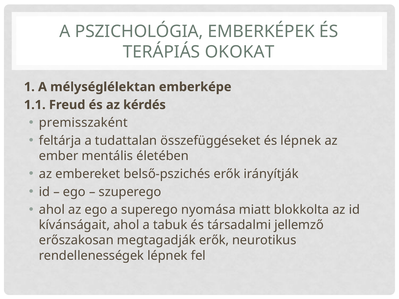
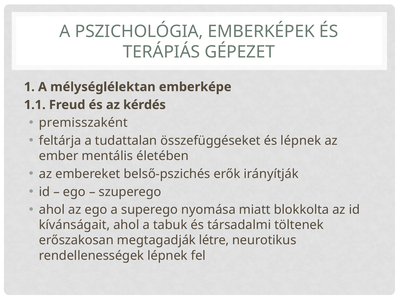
OKOKAT: OKOKAT -> GÉPEZET (240, 52)
jellemző: jellemző -> töltenek (299, 225)
megtagadják erők: erők -> létre (214, 240)
